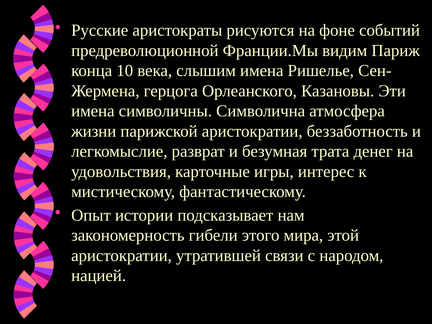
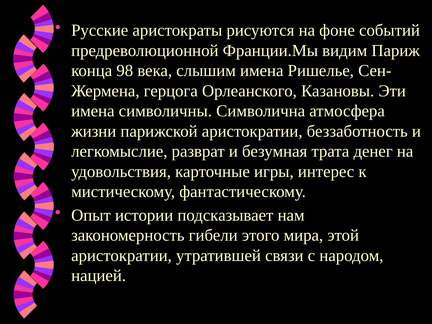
10: 10 -> 98 (125, 71)
